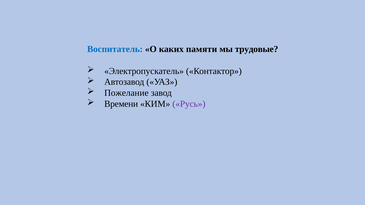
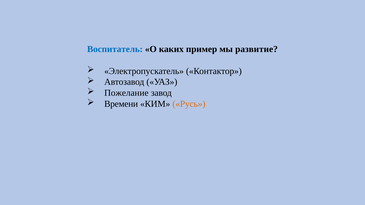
памяти: памяти -> пример (202, 49)
трудовые: трудовые -> развитие (256, 49)
Русь colour: purple -> orange (189, 104)
